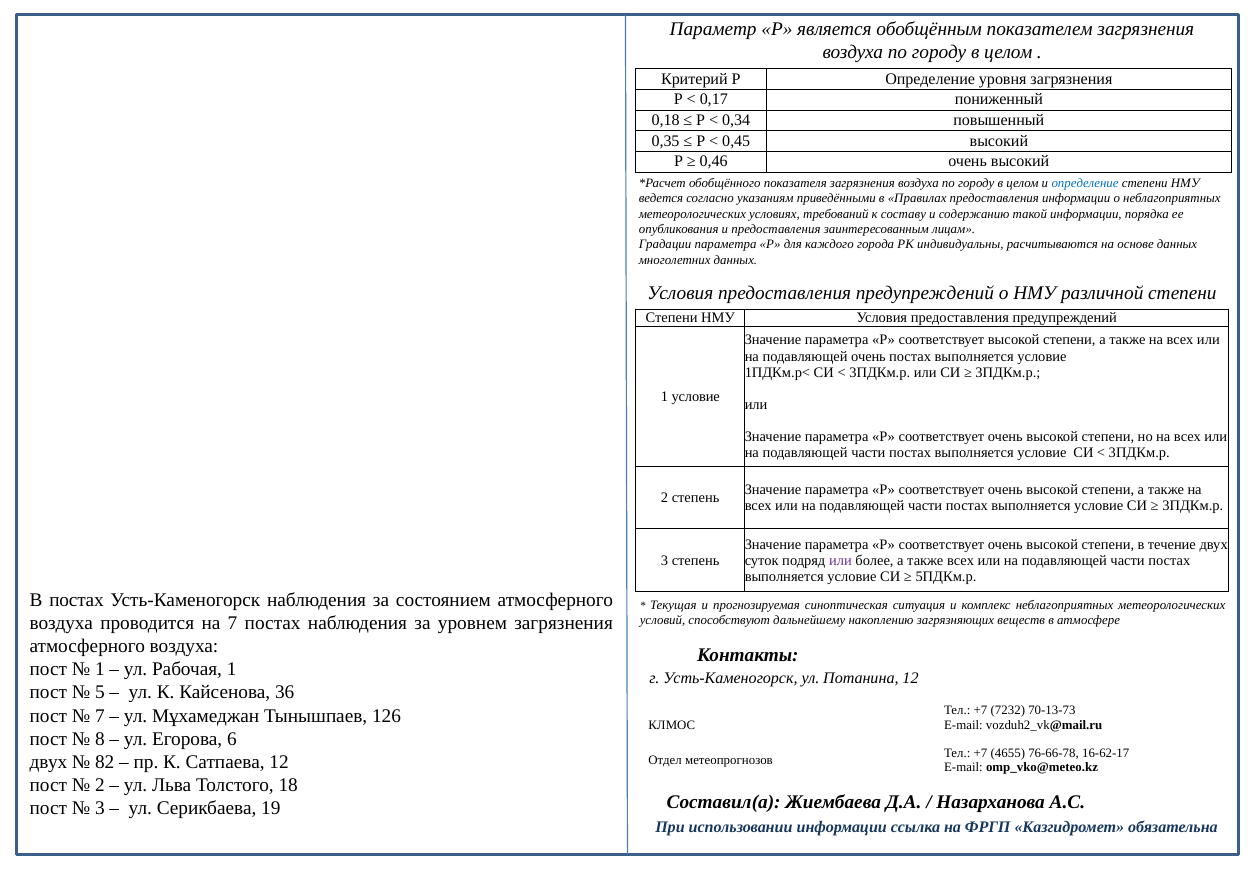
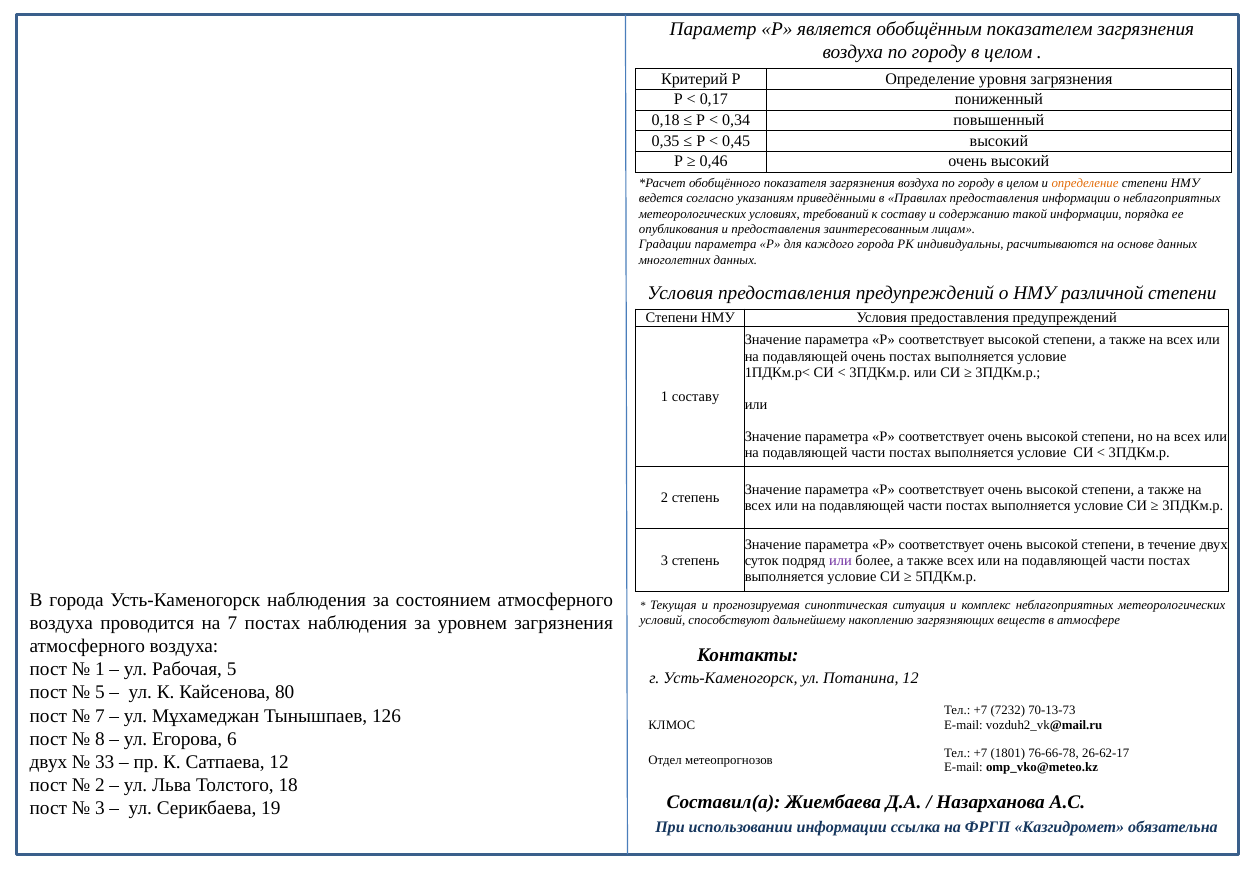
определение colour: blue -> orange (1085, 183)
1 условие: условие -> составу (696, 396)
В постах: постах -> города (76, 600)
Рабочая 1: 1 -> 5 (232, 669)
36: 36 -> 80 (285, 692)
4655: 4655 -> 1801 (1008, 753)
16-62-17: 16-62-17 -> 26-62-17 (1106, 753)
82: 82 -> 33 (105, 762)
